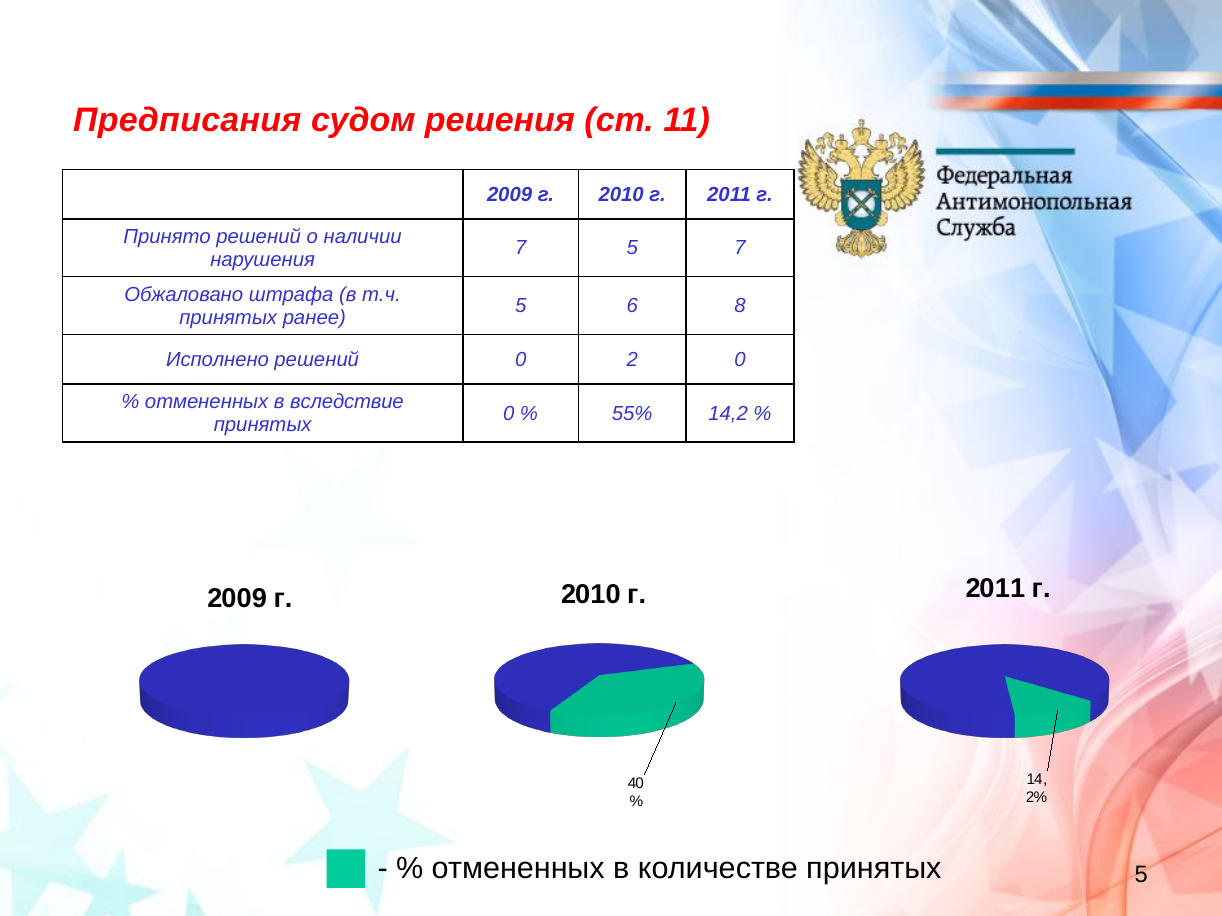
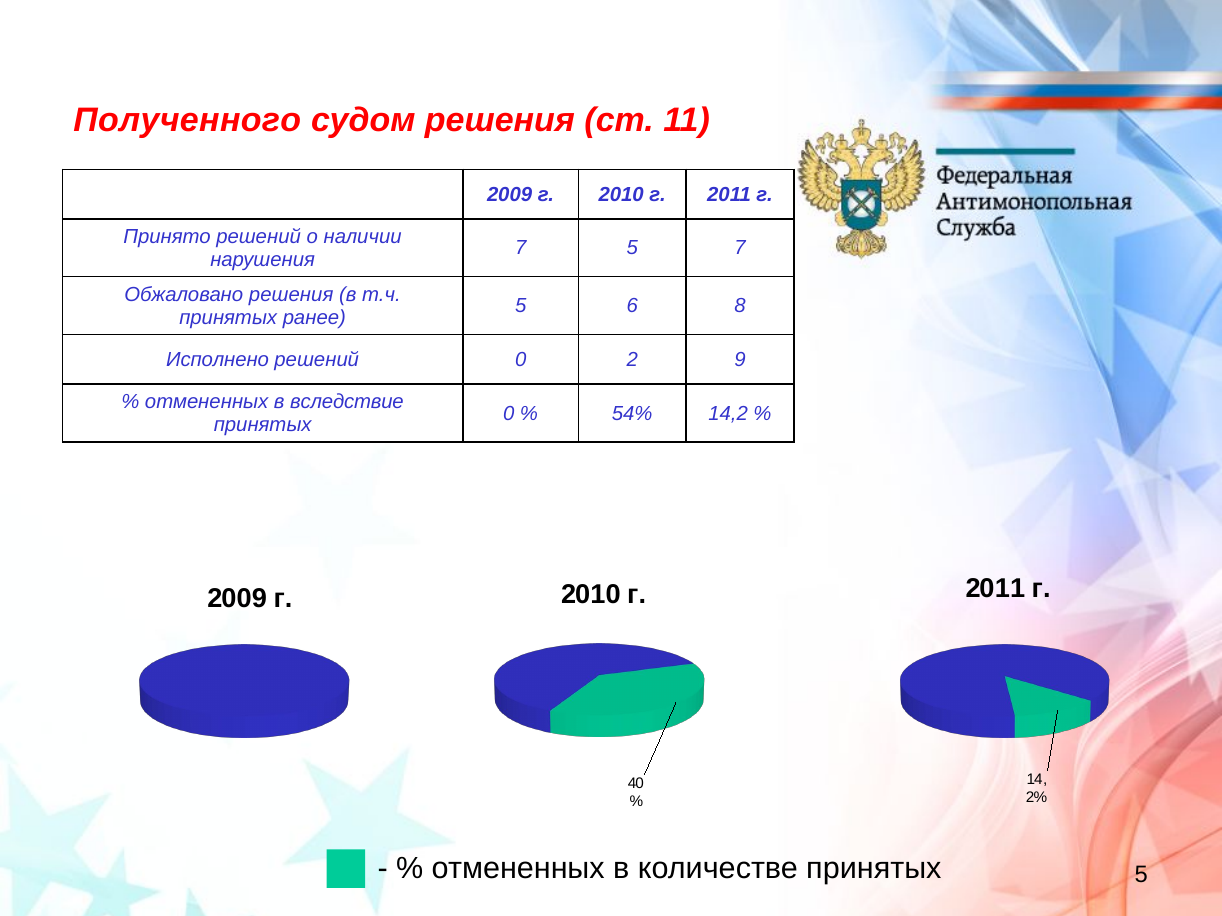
Предписания: Предписания -> Полученного (187, 121)
Обжаловано штрафа: штрафа -> решения (291, 295)
2 0: 0 -> 9 (740, 360)
55%: 55% -> 54% (632, 414)
